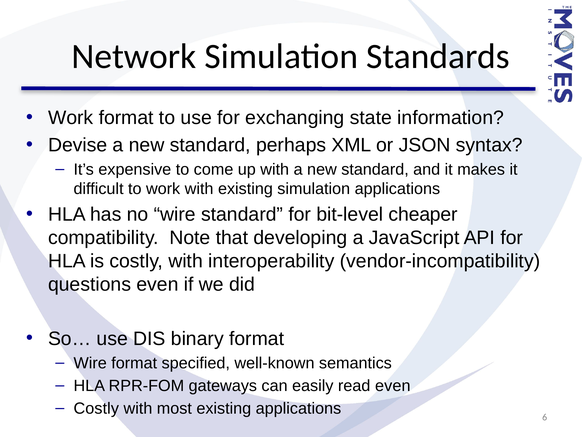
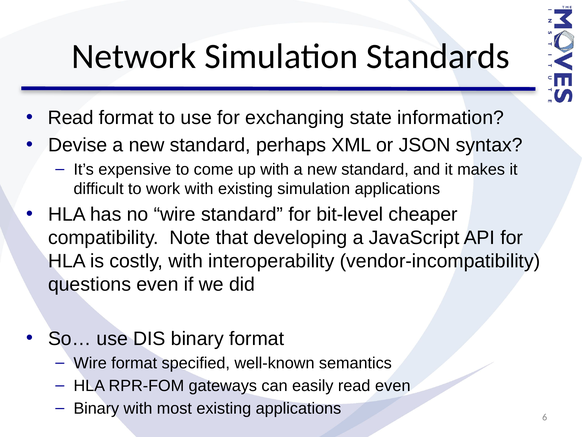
Work: Work -> Read (71, 118)
Costly: Costly -> Binary (96, 408)
